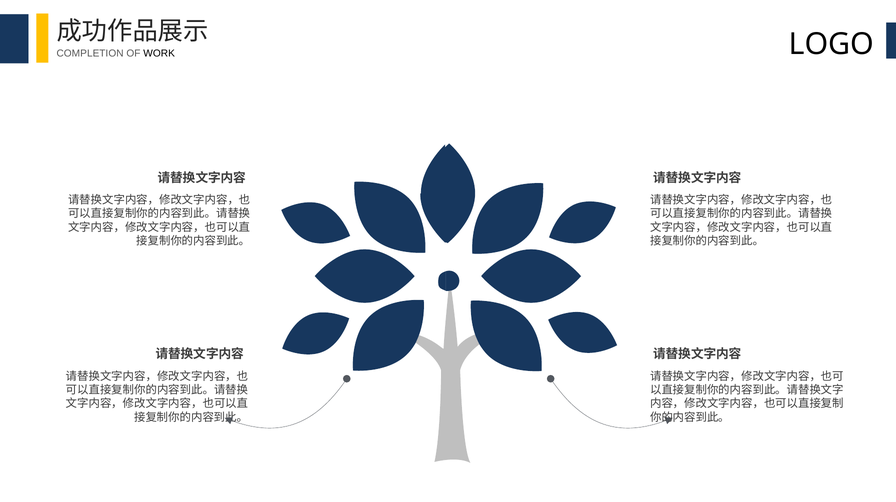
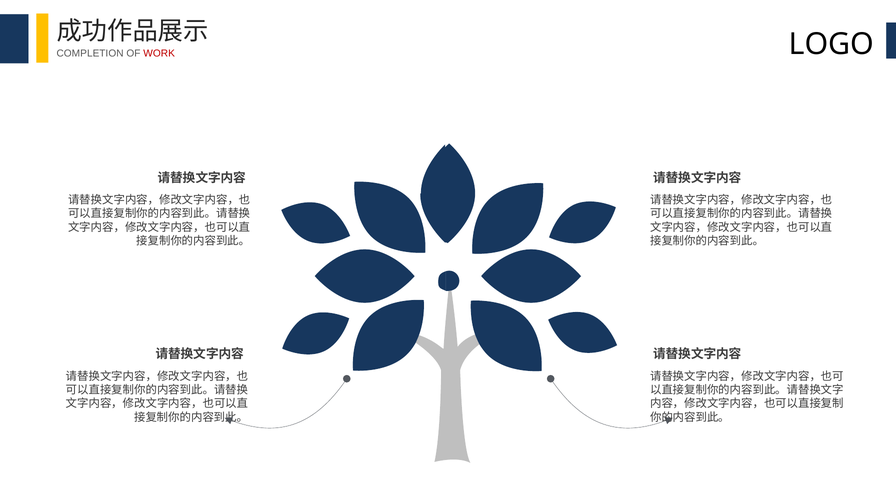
WORK colour: black -> red (159, 53)
